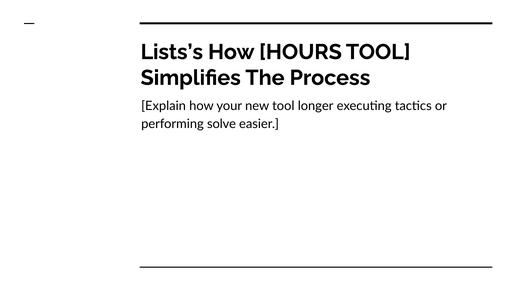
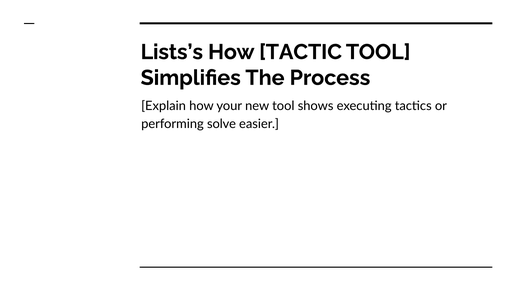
HOURS: HOURS -> TACTIC (301, 52)
longer: longer -> shows (316, 106)
